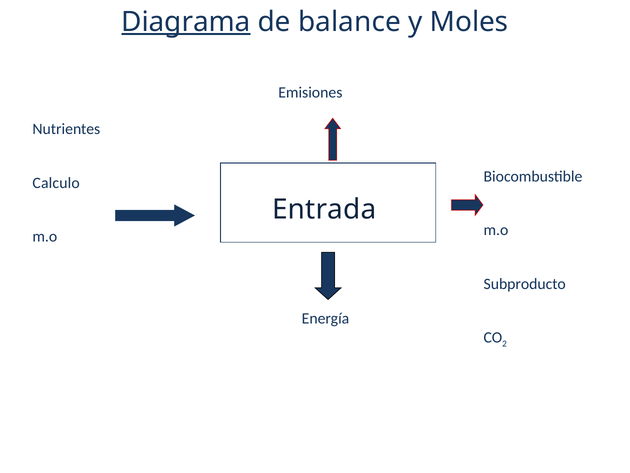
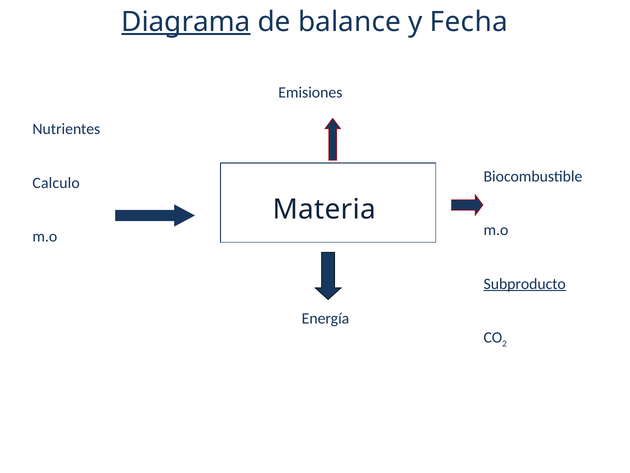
Moles: Moles -> Fecha (469, 22)
Entrada: Entrada -> Materia (324, 209)
Subproducto underline: none -> present (525, 284)
